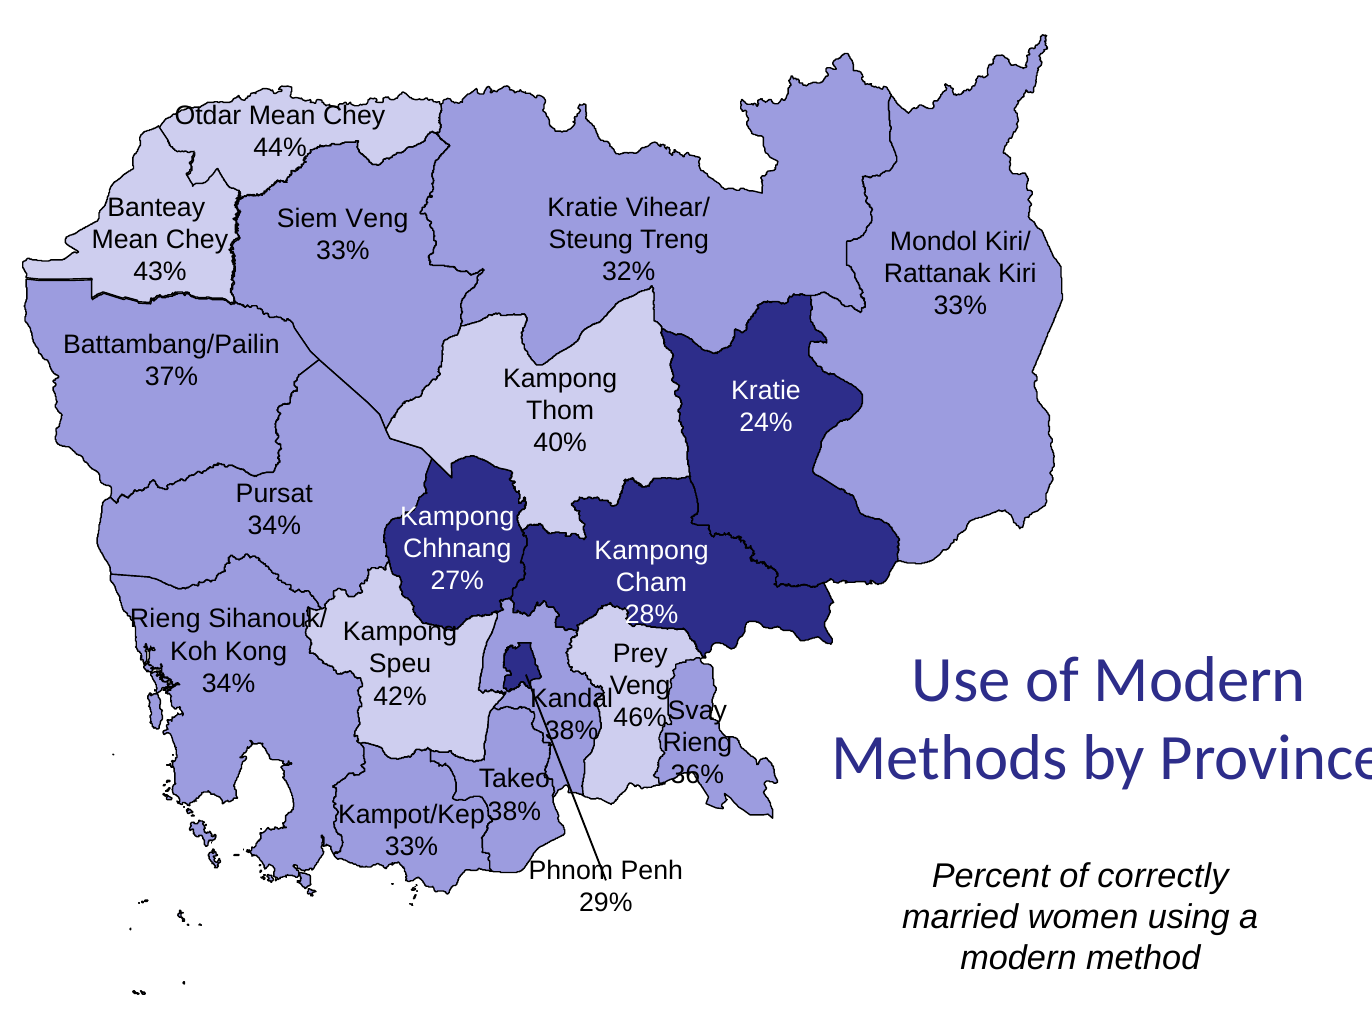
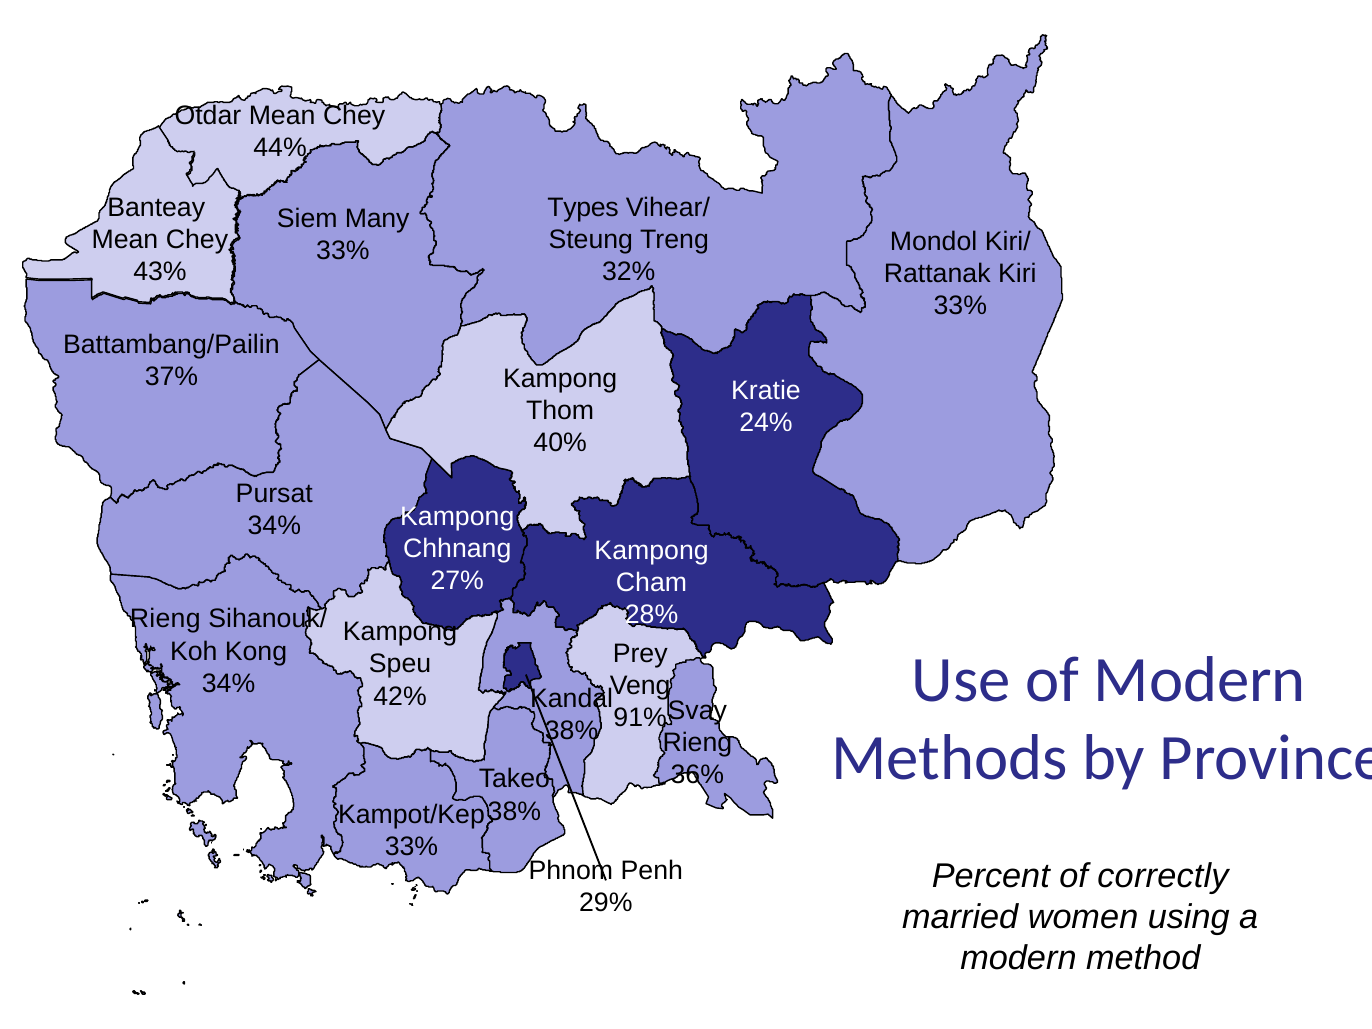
Kratie: Kratie -> Types (583, 208)
Siem Veng: Veng -> Many (377, 219)
46%: 46% -> 91% (640, 718)
